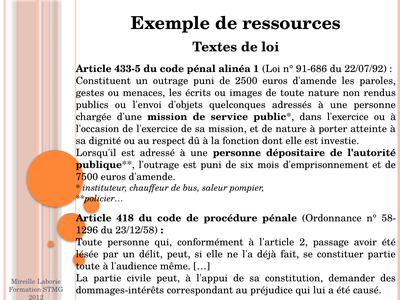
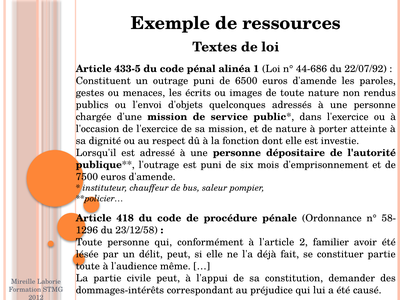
91-686: 91-686 -> 44-686 (311, 69)
2500: 2500 -> 6500 (246, 81)
passage: passage -> familier (331, 242)
